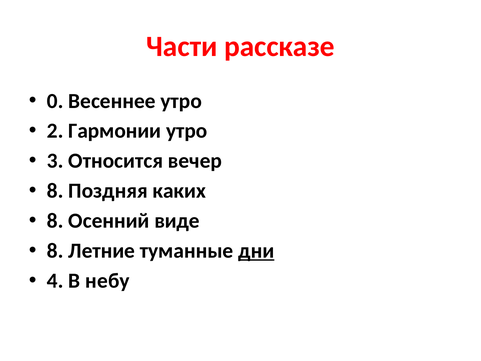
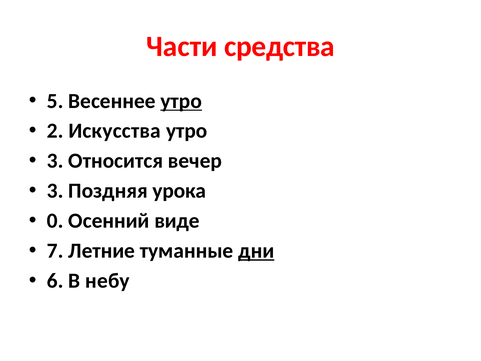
рассказе: рассказе -> средства (279, 47)
0: 0 -> 5 (55, 101)
утро underline: none -> present (181, 101)
Гармонии: Гармонии -> Искусства (115, 131)
8: 8 -> 3 (55, 191)
каких: каких -> урока (179, 191)
8: 8 -> 0 (55, 221)
8: 8 -> 7 (55, 251)
4: 4 -> 6 (55, 281)
